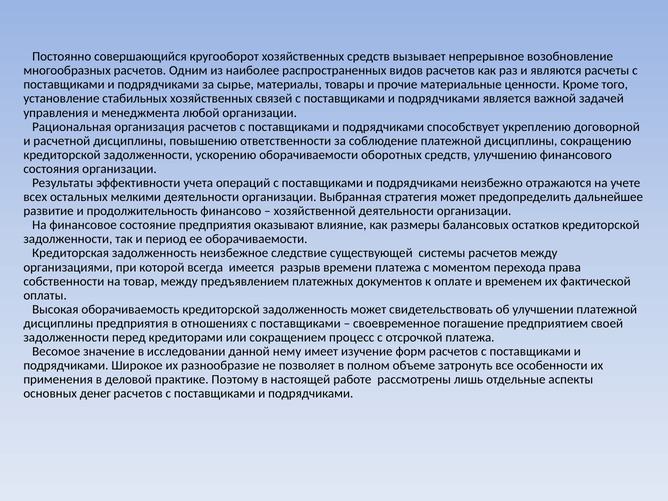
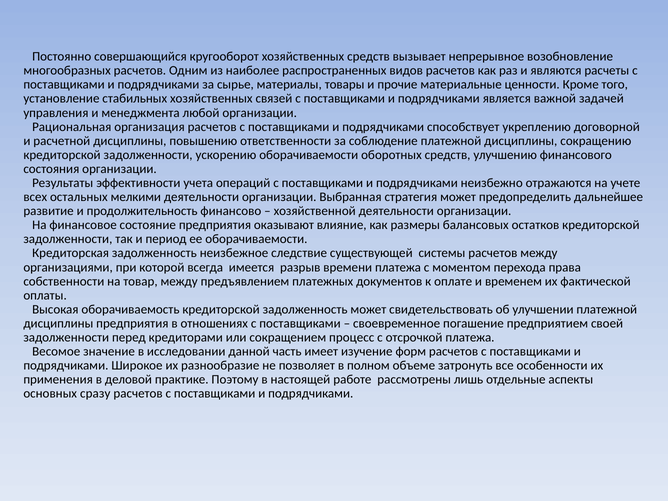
нему: нему -> часть (287, 351)
денег: денег -> сразу (95, 394)
